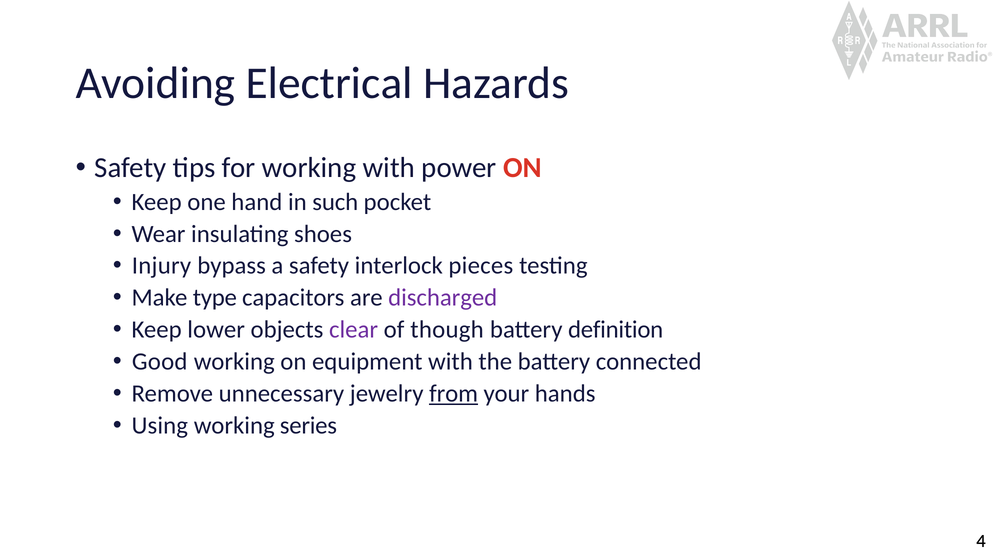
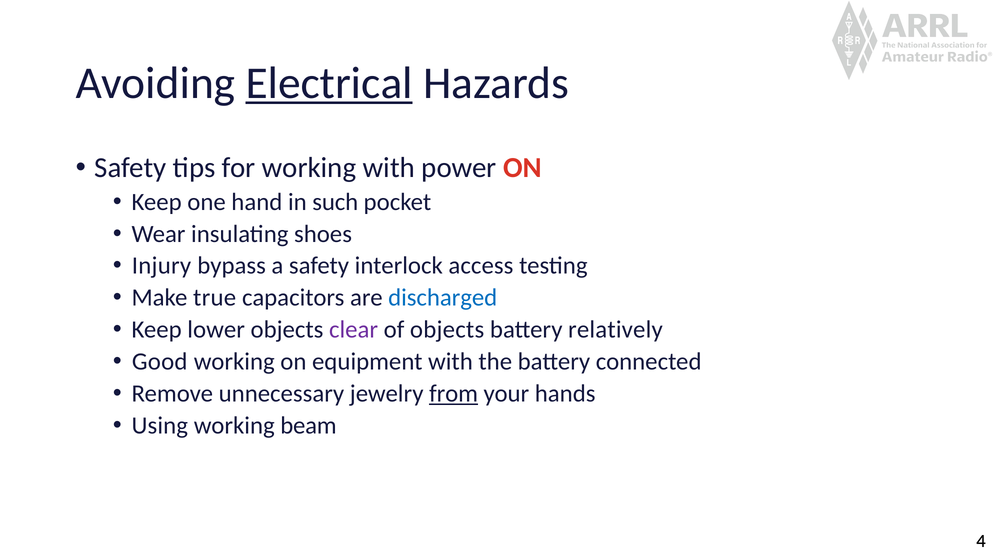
Electrical underline: none -> present (329, 83)
pieces: pieces -> access (481, 266)
type: type -> true (215, 298)
discharged colour: purple -> blue (443, 298)
of though: though -> objects (447, 330)
definition: definition -> relatively (615, 330)
series: series -> beam (308, 426)
